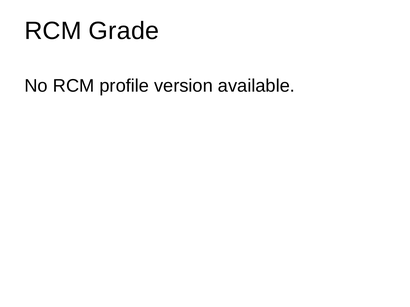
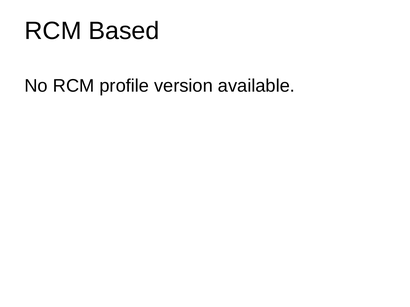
Grade: Grade -> Based (124, 31)
